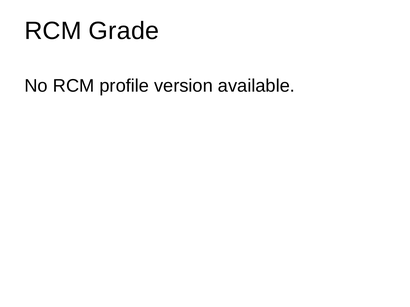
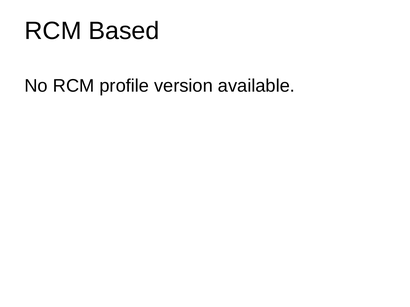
Grade: Grade -> Based (124, 31)
